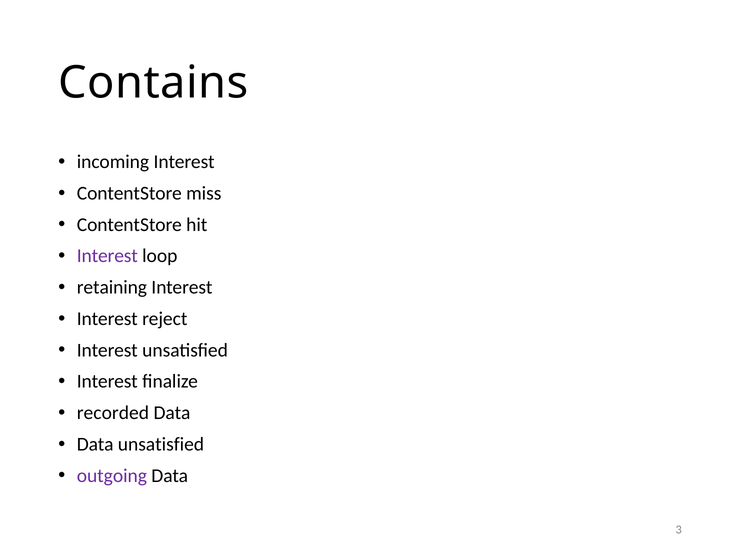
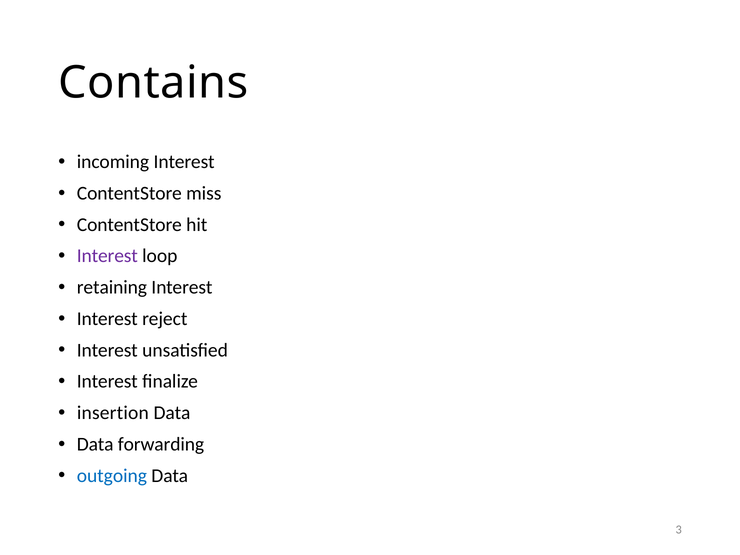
recorded: recorded -> insertion (113, 413)
Data unsatisfied: unsatisfied -> forwarding (161, 444)
outgoing colour: purple -> blue (112, 476)
